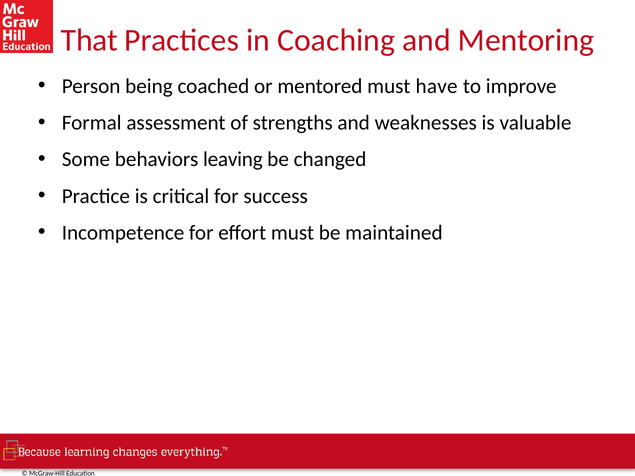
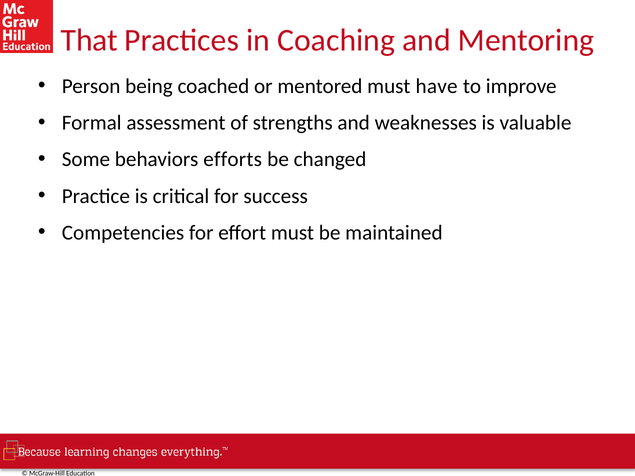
leaving: leaving -> efforts (233, 159)
Incompetence: Incompetence -> Competencies (123, 233)
